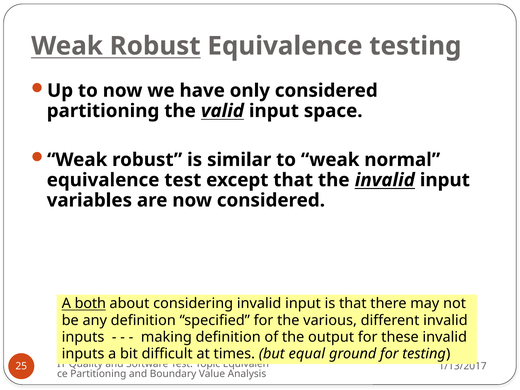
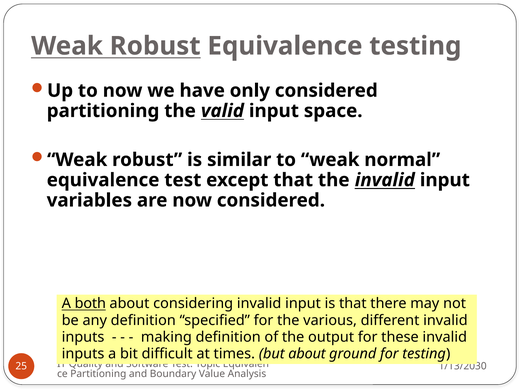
but equal: equal -> about (307, 354)
1/13/2017: 1/13/2017 -> 1/13/2030 (463, 366)
